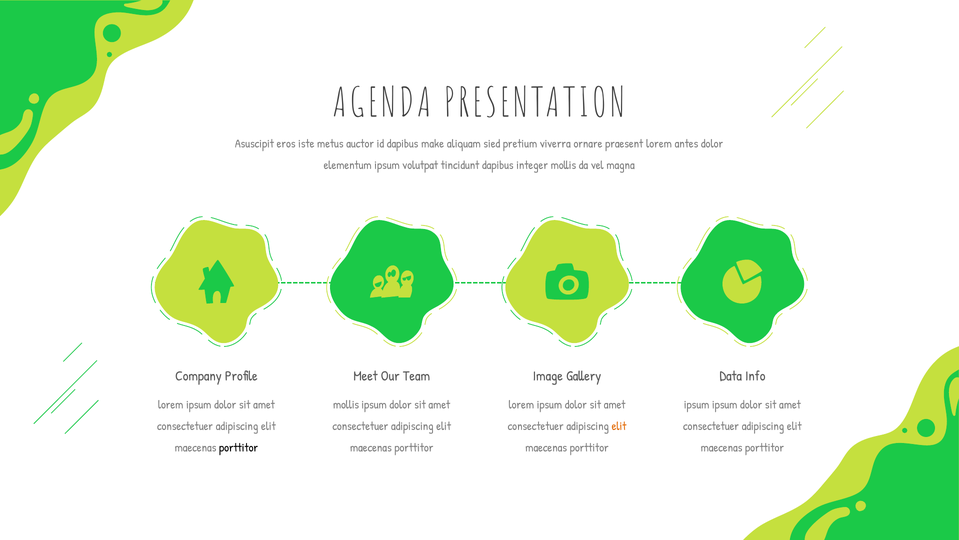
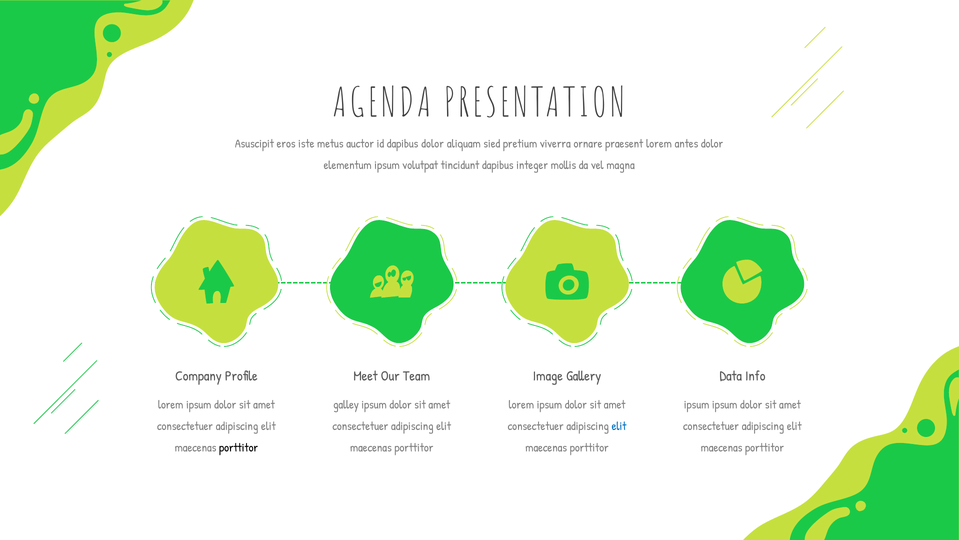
dapibus make: make -> dolor (433, 144)
mollis: mollis -> galley (346, 404)
elit colour: orange -> blue (619, 426)
